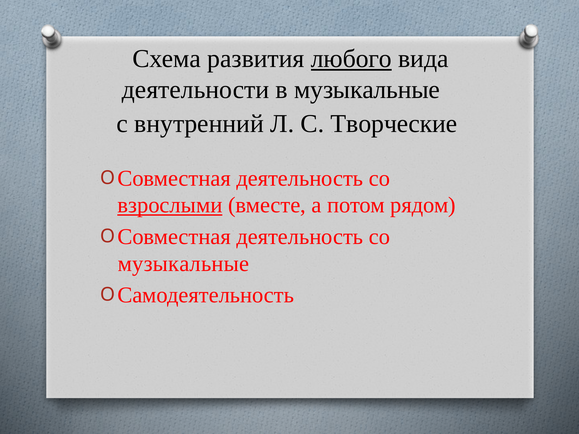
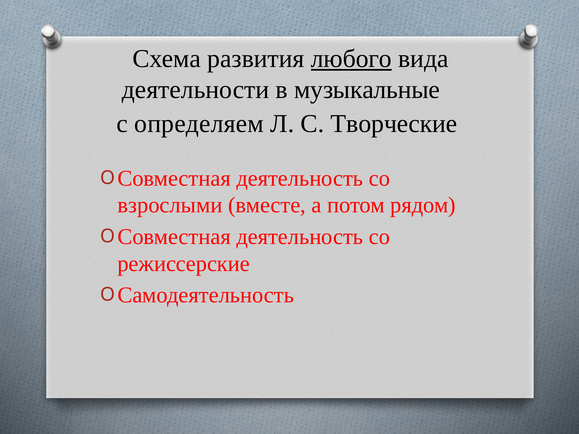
внутренний: внутренний -> определяем (199, 124)
взрослыми underline: present -> none (170, 205)
музыкальные: музыкальные -> режиссерские (184, 264)
